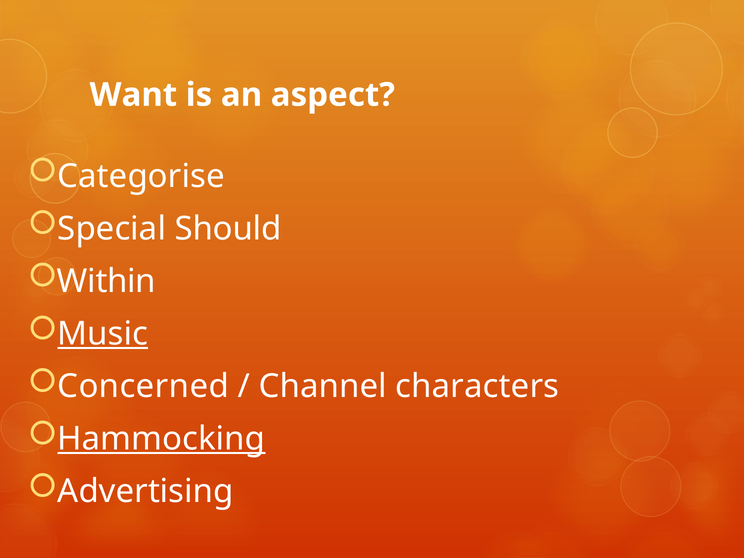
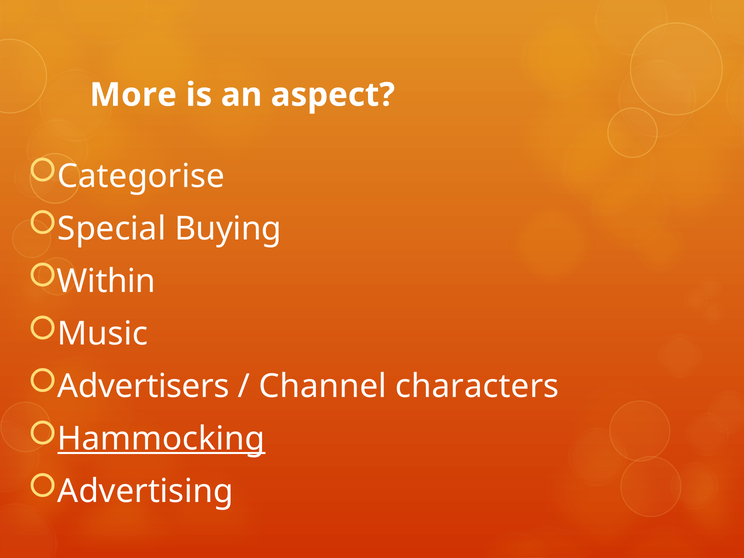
Want: Want -> More (133, 95)
Should: Should -> Buying (228, 229)
Music underline: present -> none (103, 334)
Concerned: Concerned -> Advertisers (143, 386)
